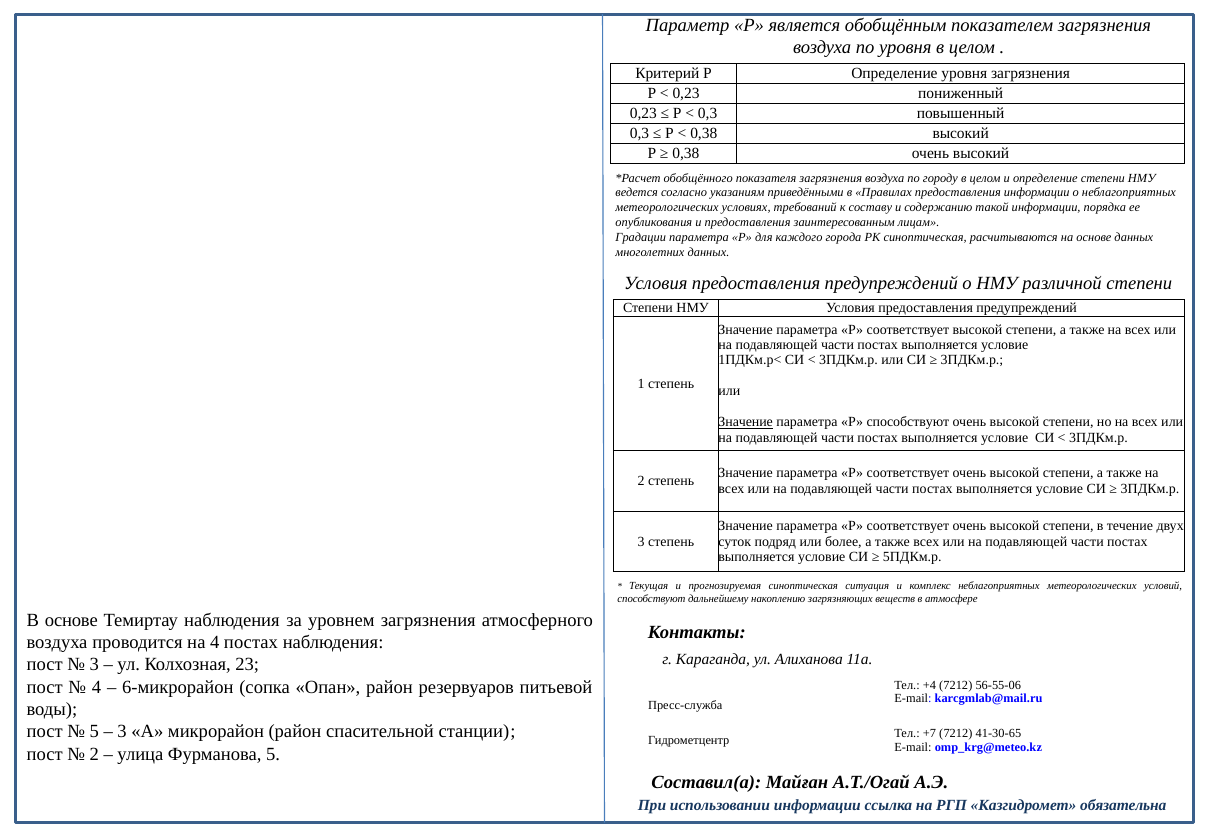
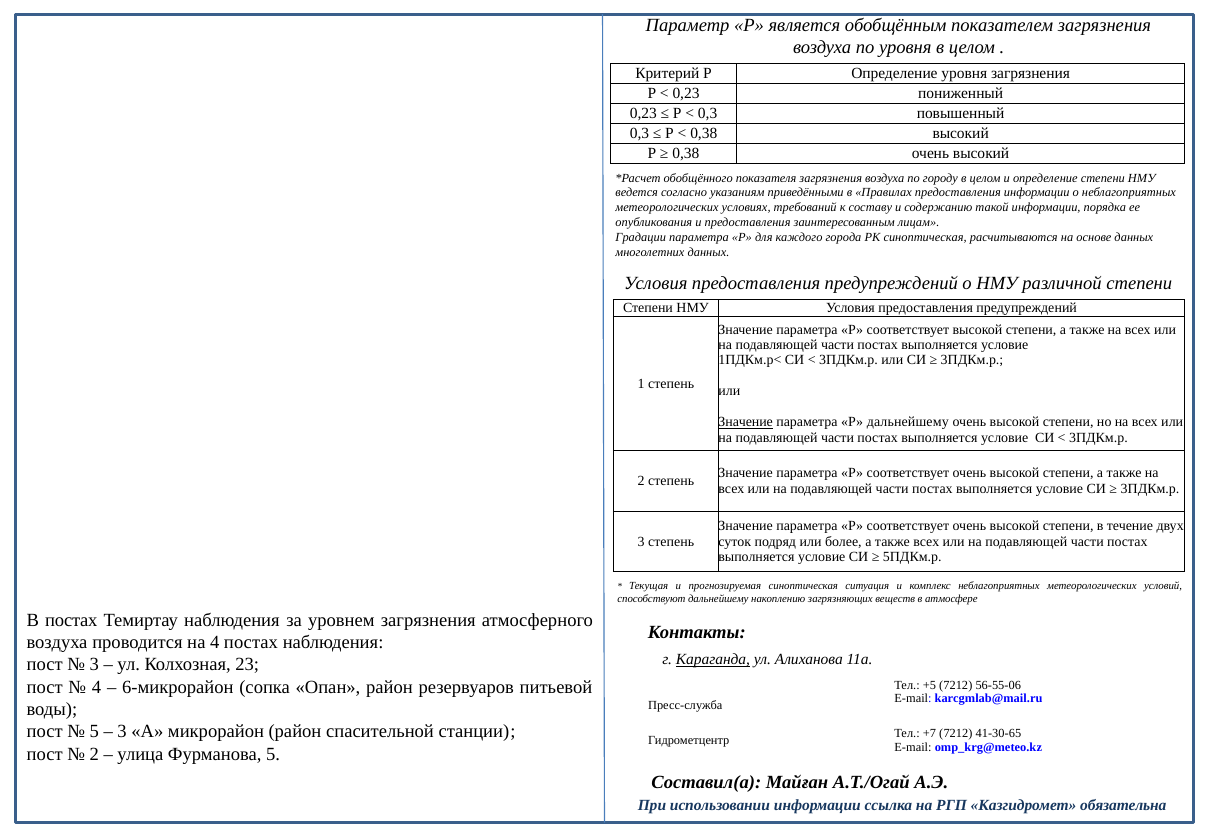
Р способствуют: способствуют -> дальнейшему (908, 422)
В основе: основе -> постах (71, 620)
Караганда underline: none -> present (713, 659)
+4: +4 -> +5 (929, 685)
